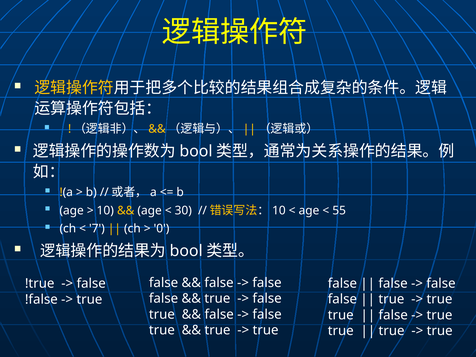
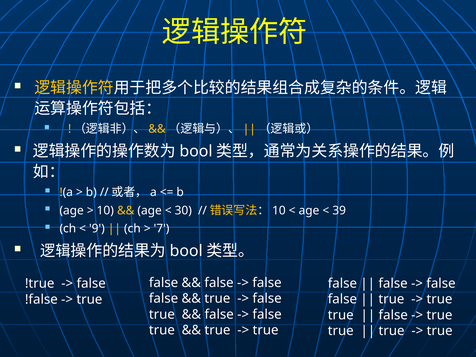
55: 55 -> 39 (339, 210)
7: 7 -> 9 (97, 229)
0: 0 -> 7 (162, 229)
